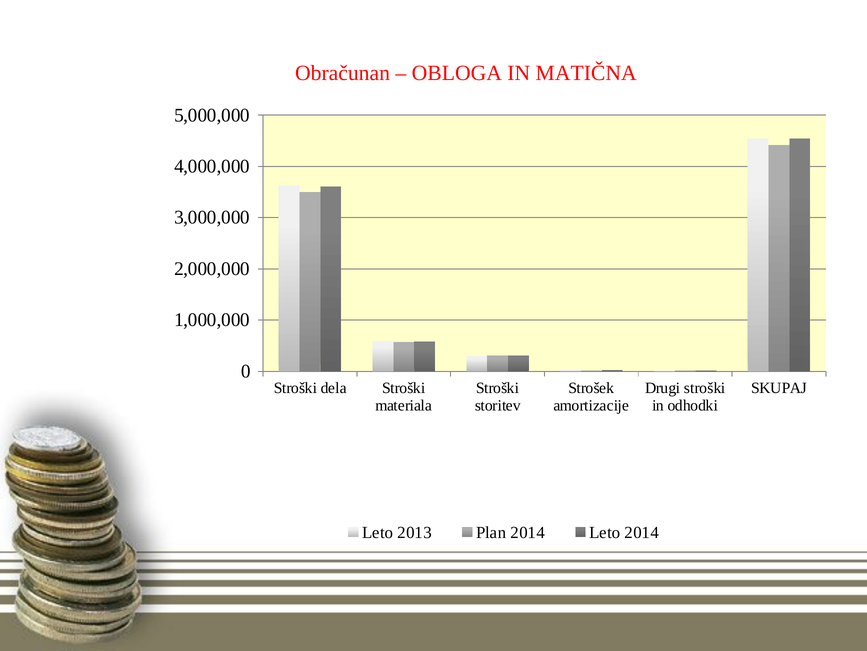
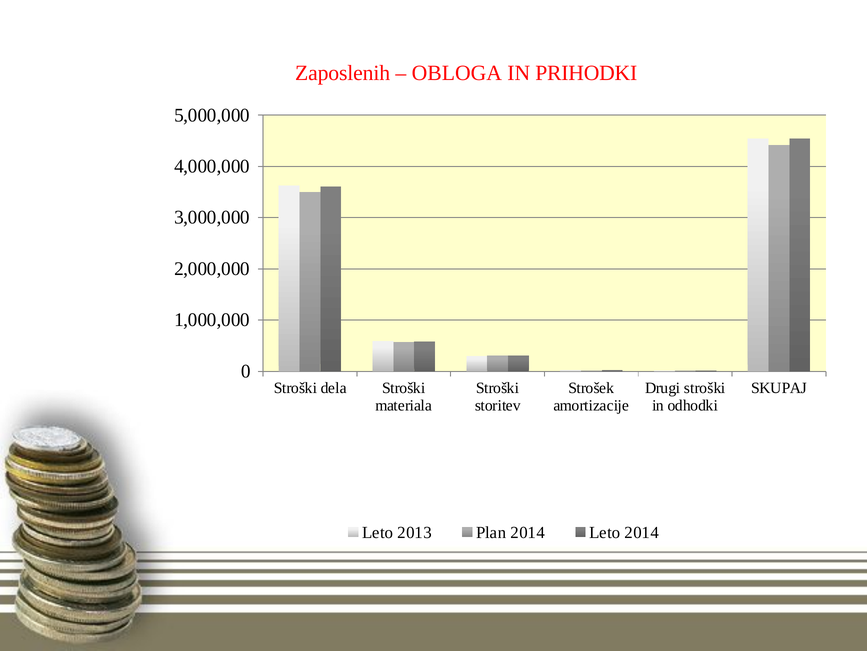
Obračunan: Obračunan -> Zaposlenih (343, 73)
MATIČNA: MATIČNA -> PRIHODKI (586, 73)
